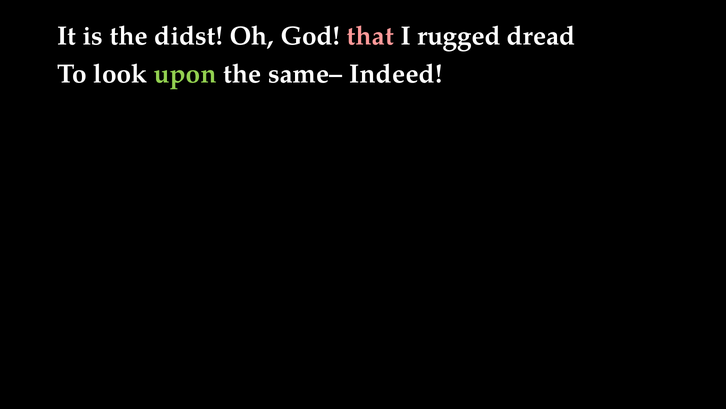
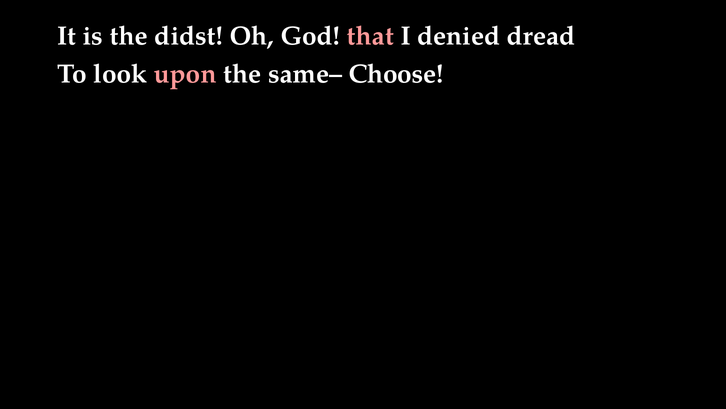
rugged: rugged -> denied (459, 36)
upon colour: light green -> pink (185, 74)
Indeed: Indeed -> Choose (396, 74)
